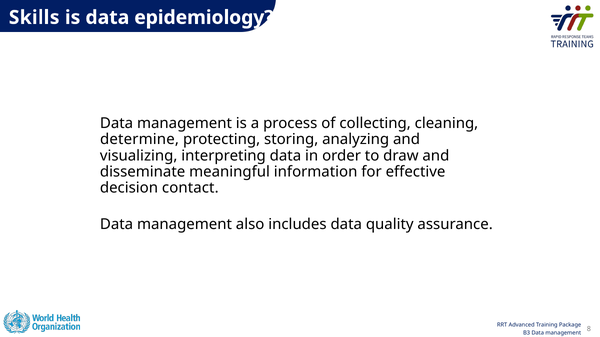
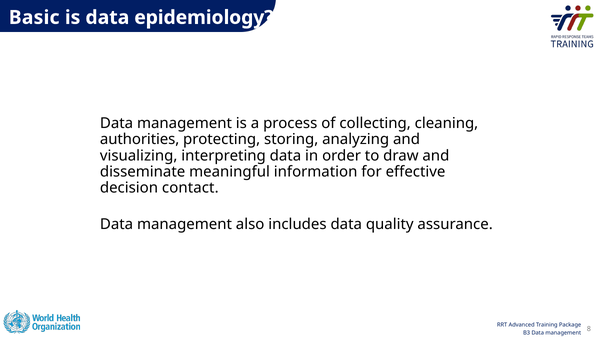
Skills: Skills -> Basic (34, 18)
determine: determine -> authorities (140, 140)
